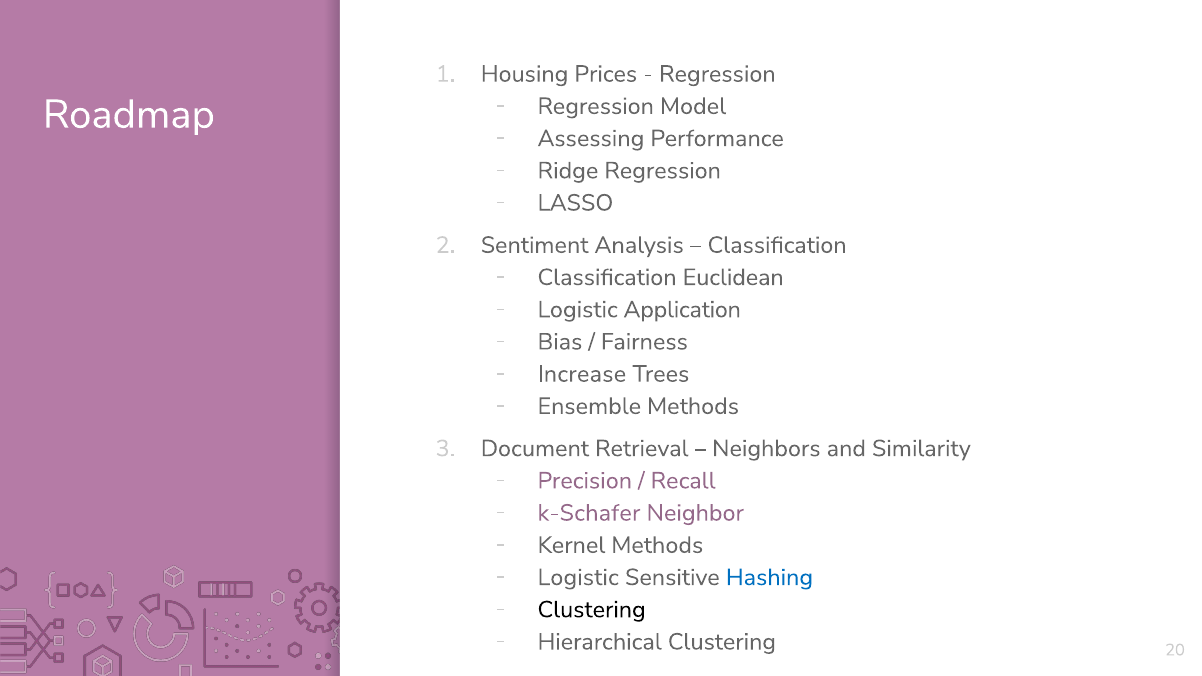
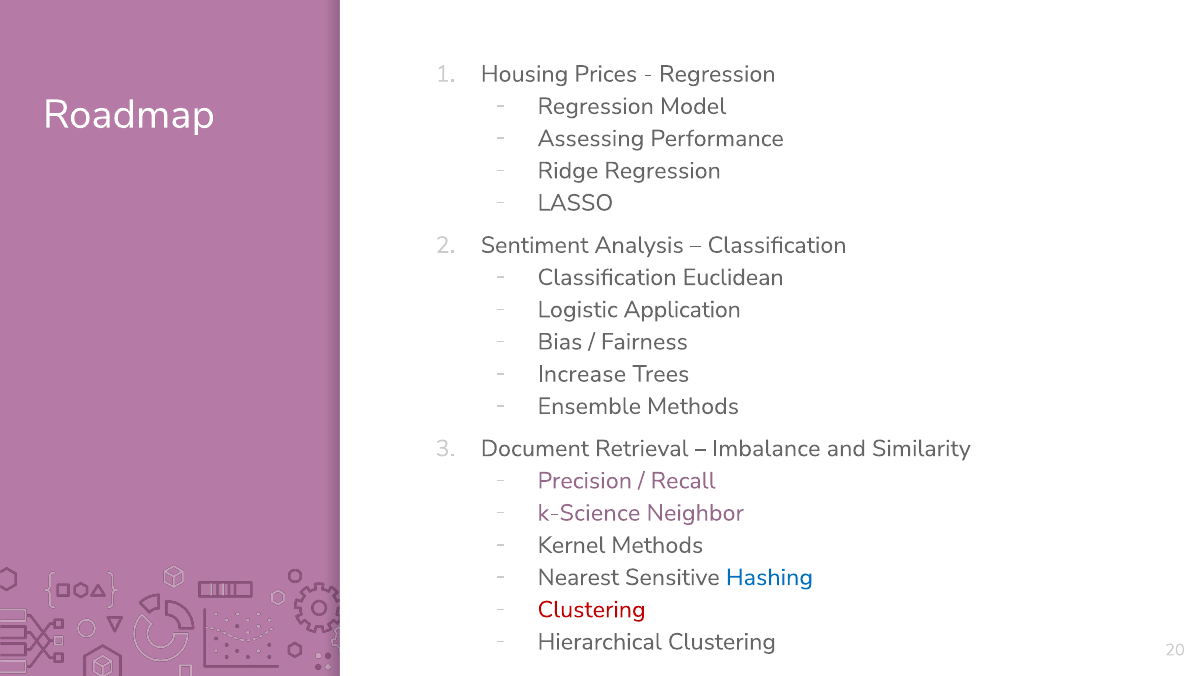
Neighbors: Neighbors -> Imbalance (766, 449)
k-Schafer: k-Schafer -> k-Science (589, 513)
Logistic: Logistic -> Nearest (578, 577)
Clustering colour: black -> red (592, 610)
